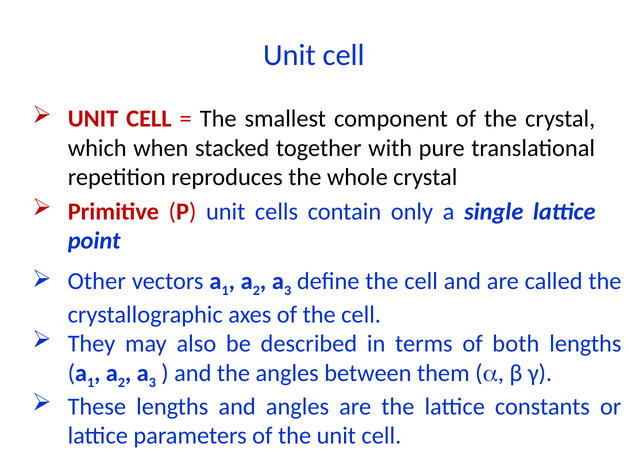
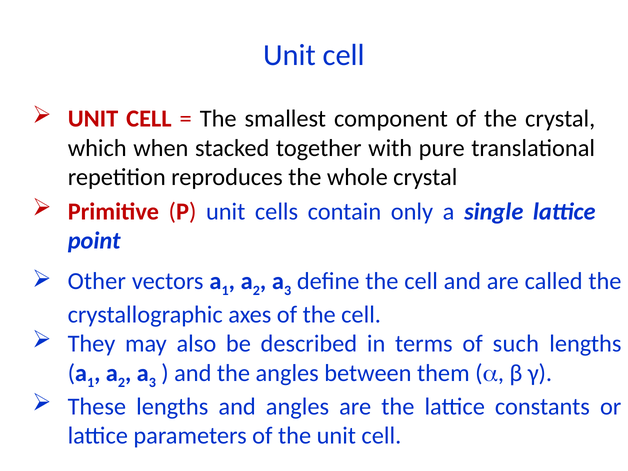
both: both -> such (516, 344)
